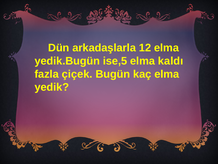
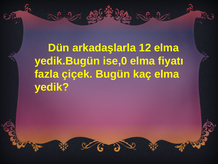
ise,5: ise,5 -> ise,0 (115, 61)
kaldı: kaldı -> fiyatı (171, 61)
